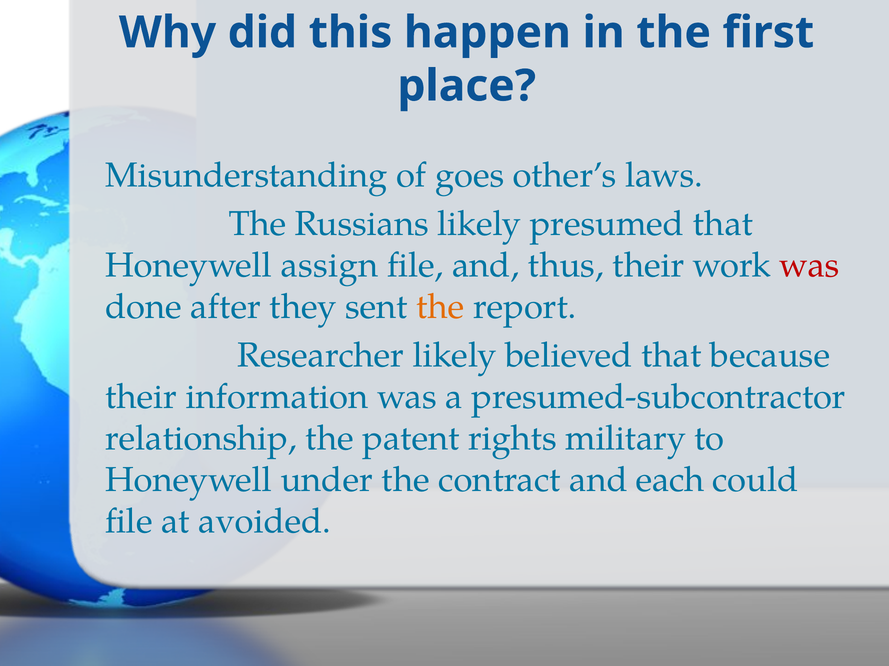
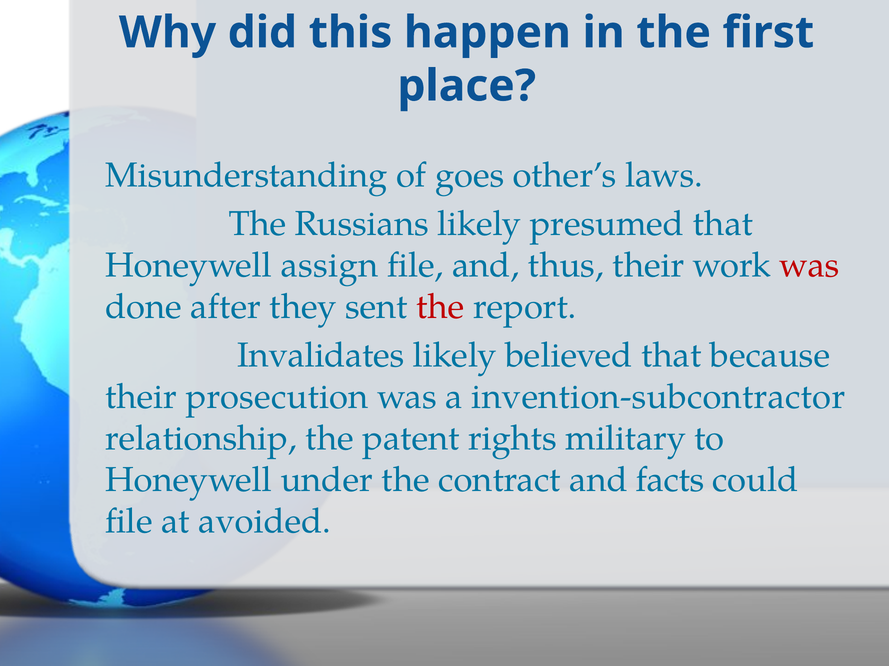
the colour: orange -> red (440, 307)
Researcher: Researcher -> Invalidates (321, 356)
information: information -> prosecution (277, 397)
presumed-subcontractor: presumed-subcontractor -> invention-subcontractor (658, 397)
each: each -> facts (670, 480)
